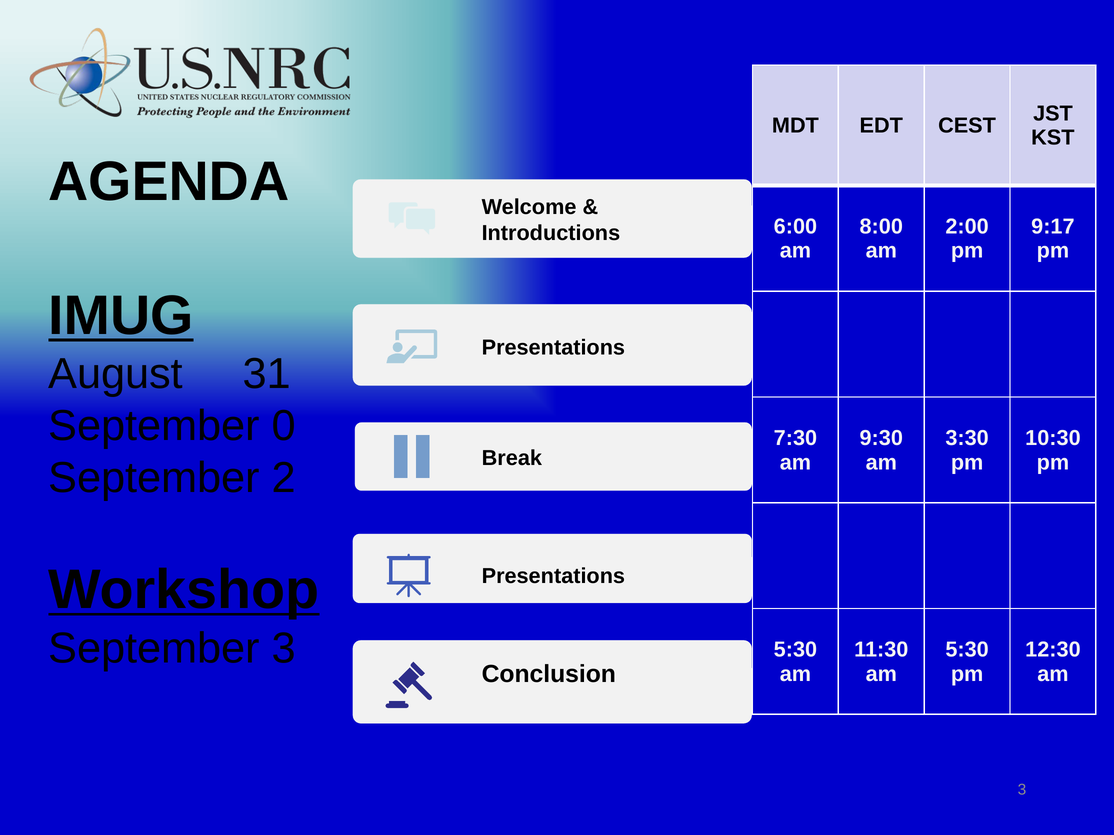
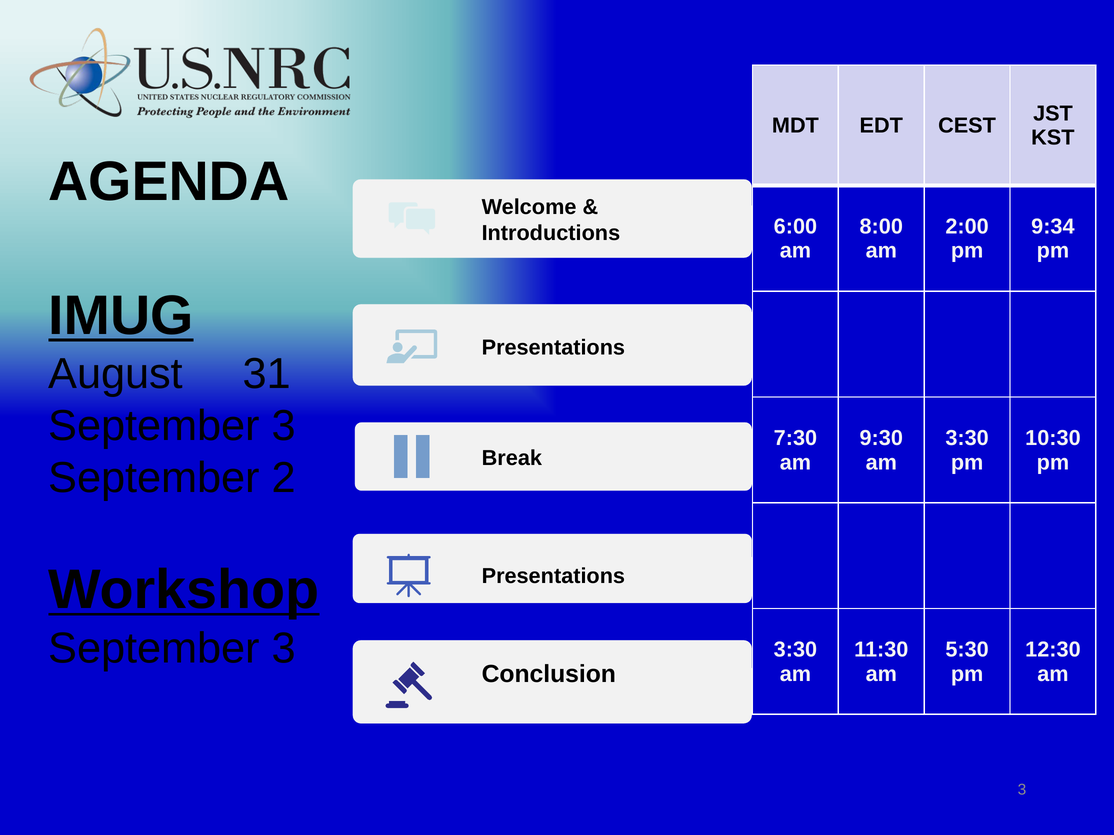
9:17: 9:17 -> 9:34 (1053, 227)
0: 0 -> 3 (284, 426)
5:30: 5:30 -> 3:30 (795, 650)
